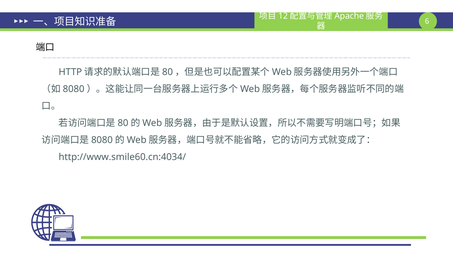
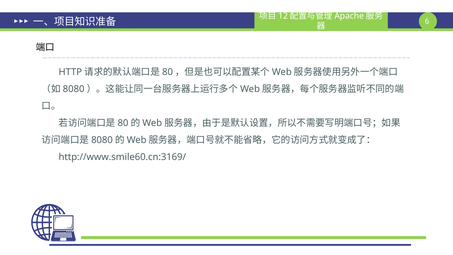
http://www.smile60.cn:4034/: http://www.smile60.cn:4034/ -> http://www.smile60.cn:3169/ (122, 157)
